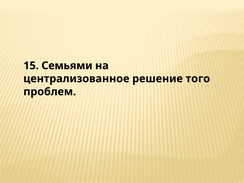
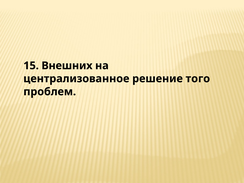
Семьями: Семьями -> Внешних (67, 66)
